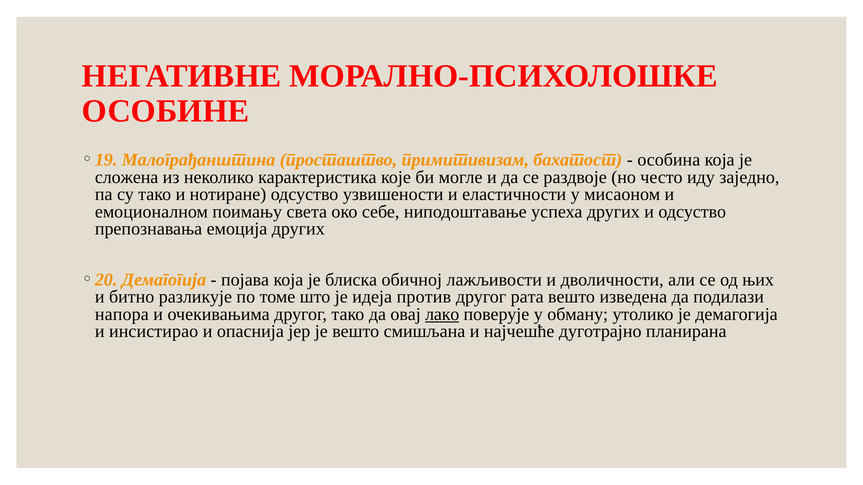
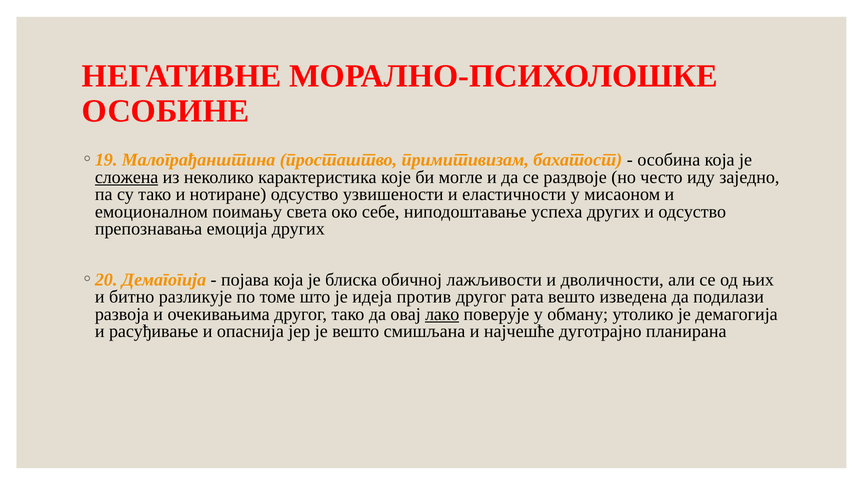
сложена underline: none -> present (127, 177)
напора: напора -> развоја (122, 314)
инсистирао: инсистирао -> расуђивање (154, 332)
